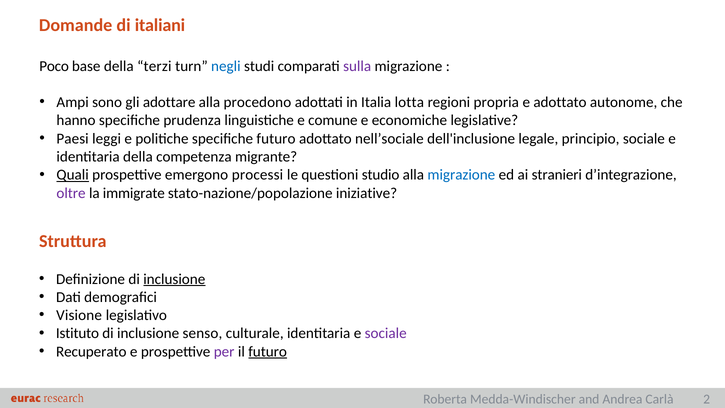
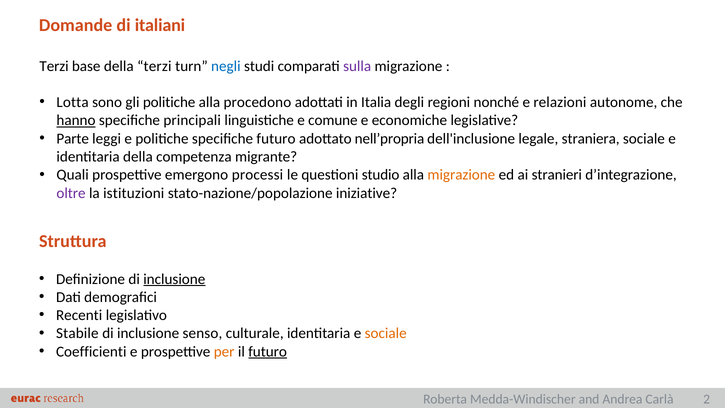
Poco: Poco -> Terzi (54, 66)
Ampi: Ampi -> Lotta (73, 102)
gli adottare: adottare -> politiche (169, 102)
lotta: lotta -> degli (409, 102)
propria: propria -> nonché (496, 102)
e adottato: adottato -> relazioni (560, 102)
hanno underline: none -> present (76, 120)
prudenza: prudenza -> principali (192, 120)
Paesi: Paesi -> Parte (73, 139)
nell’sociale: nell’sociale -> nell’propria (390, 139)
principio: principio -> straniera (591, 139)
Quali underline: present -> none (73, 175)
migrazione colour: blue -> orange (461, 175)
immigrate: immigrate -> istituzioni (134, 193)
Visione: Visione -> Recenti (79, 315)
Istituto: Istituto -> Stabile (77, 333)
sociale colour: purple -> orange (386, 333)
Recuperato: Recuperato -> Coefficienti (91, 351)
per colour: purple -> orange (224, 351)
